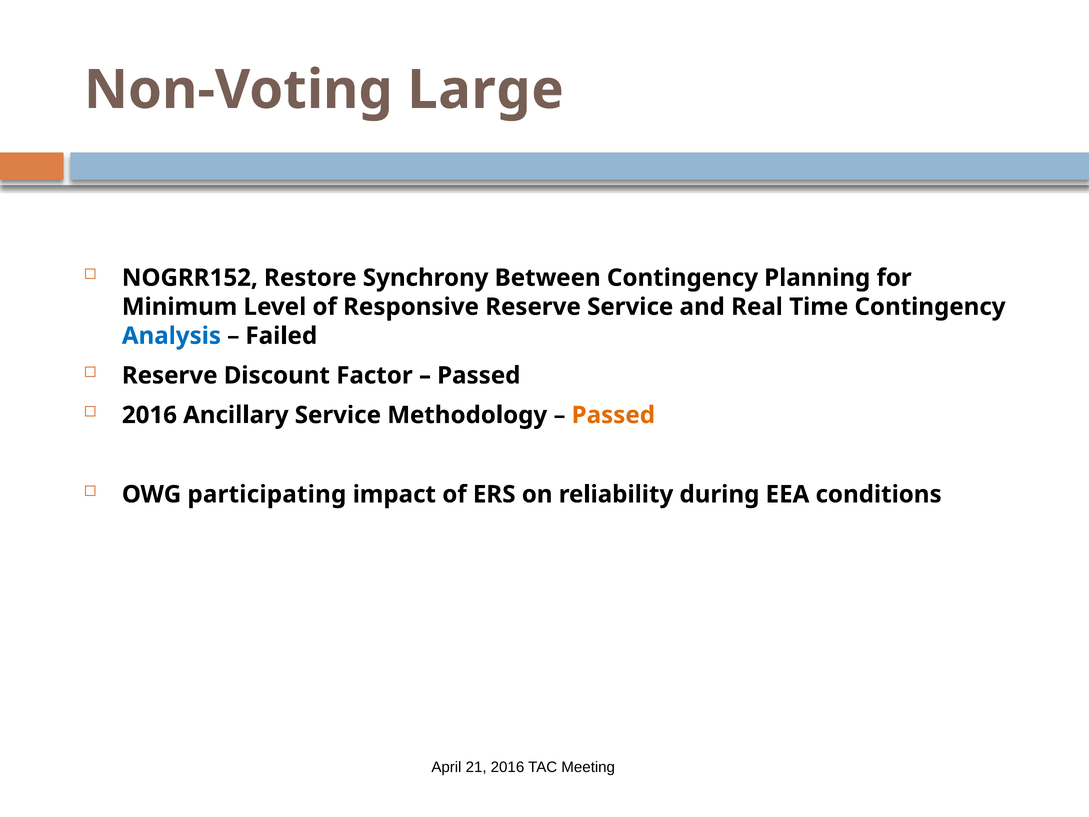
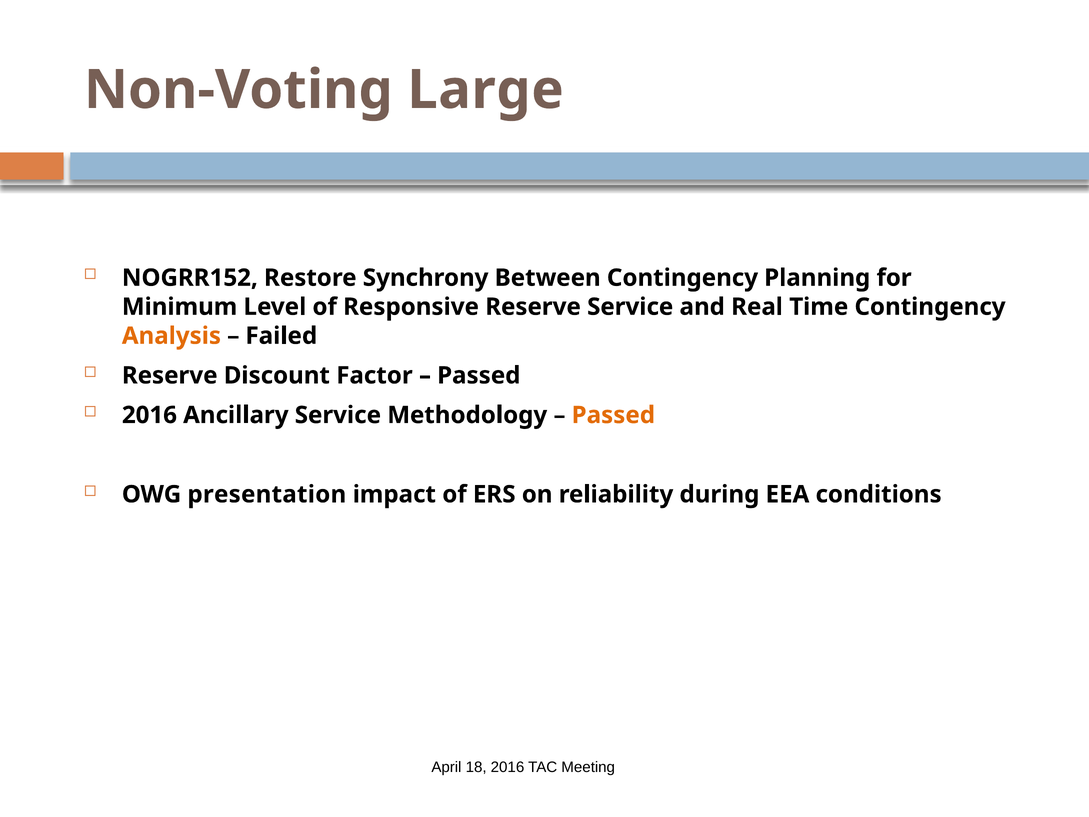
Analysis colour: blue -> orange (171, 336)
participating: participating -> presentation (267, 494)
21: 21 -> 18 (476, 767)
